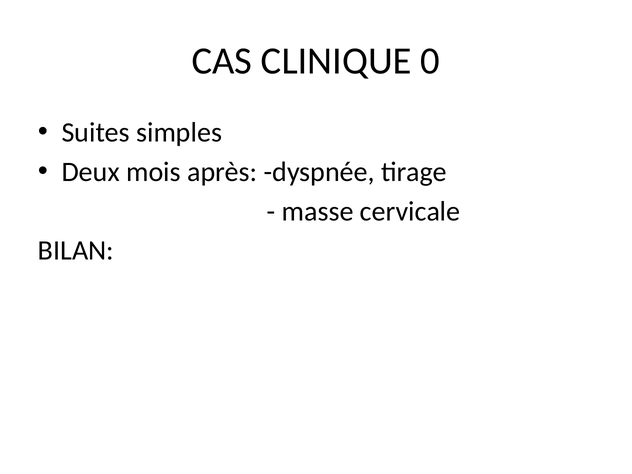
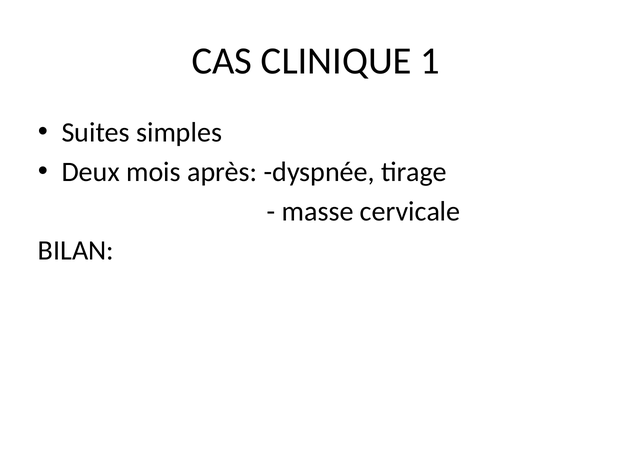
0: 0 -> 1 (430, 61)
